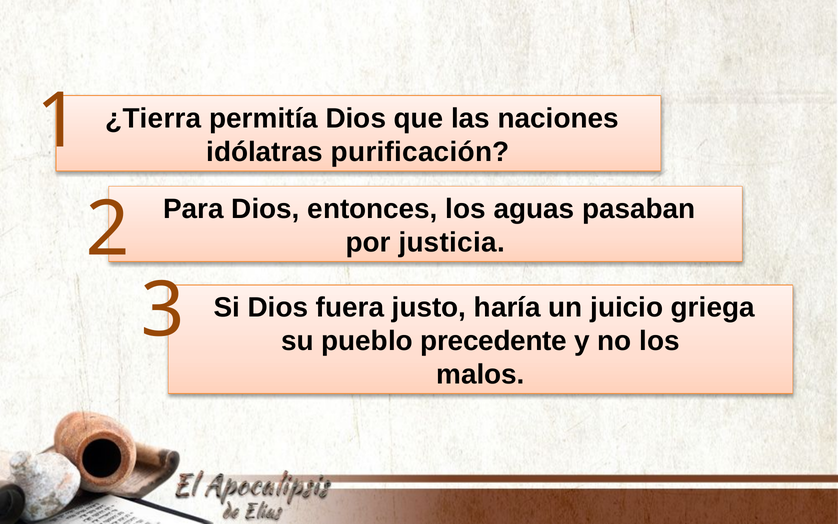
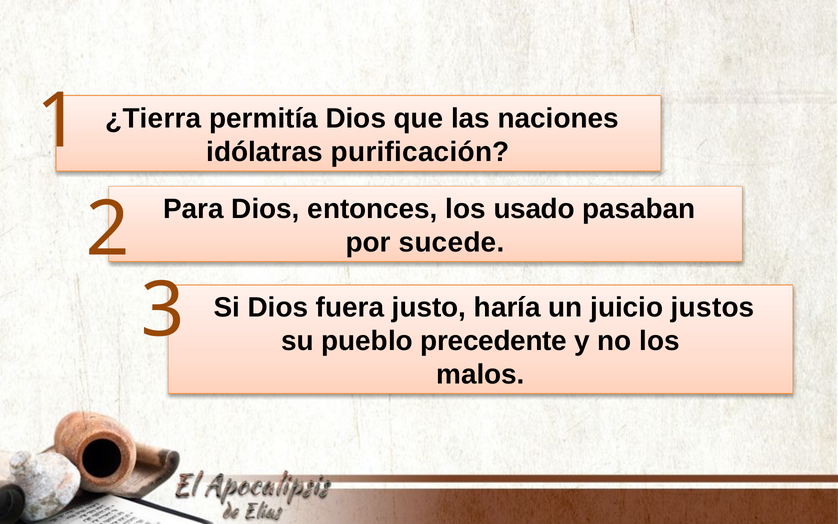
aguas: aguas -> usado (534, 209)
justicia: justicia -> sucede (452, 243)
griega: griega -> justos (713, 308)
